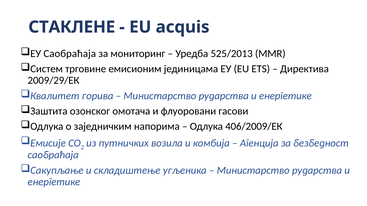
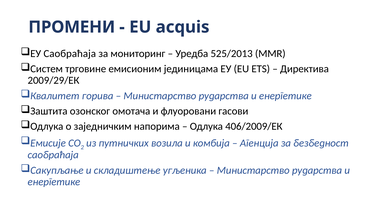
СТАКЛЕНЕ: СТАКЛЕНЕ -> ПРОМЕНИ (72, 27)
